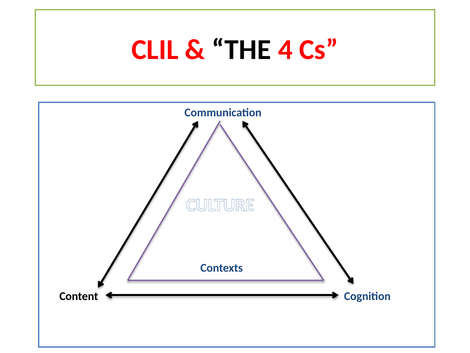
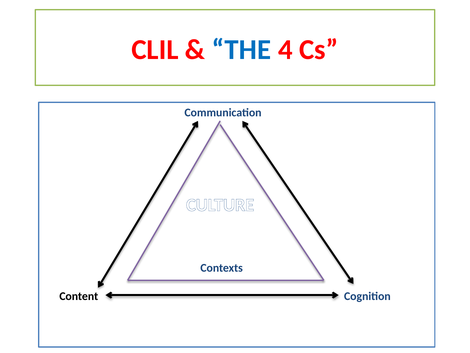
THE colour: black -> blue (241, 49)
